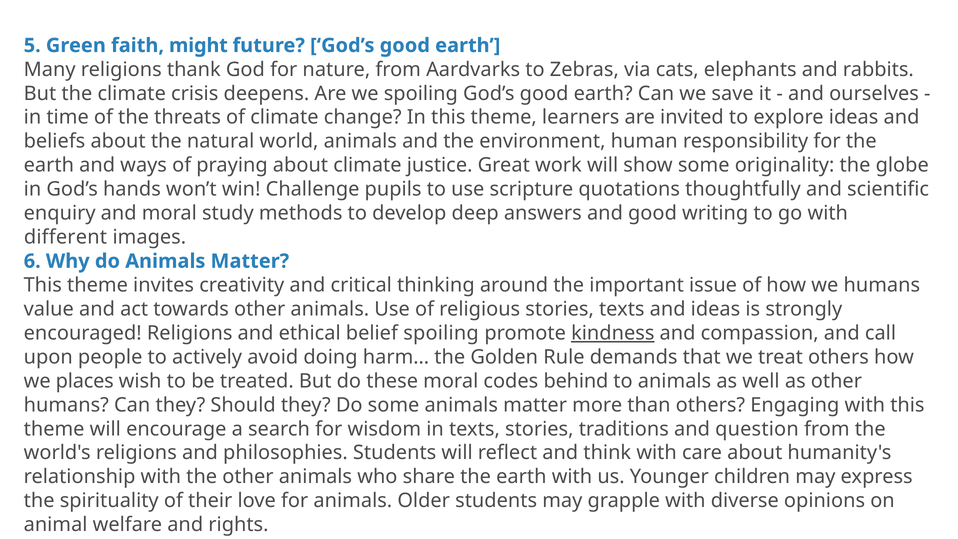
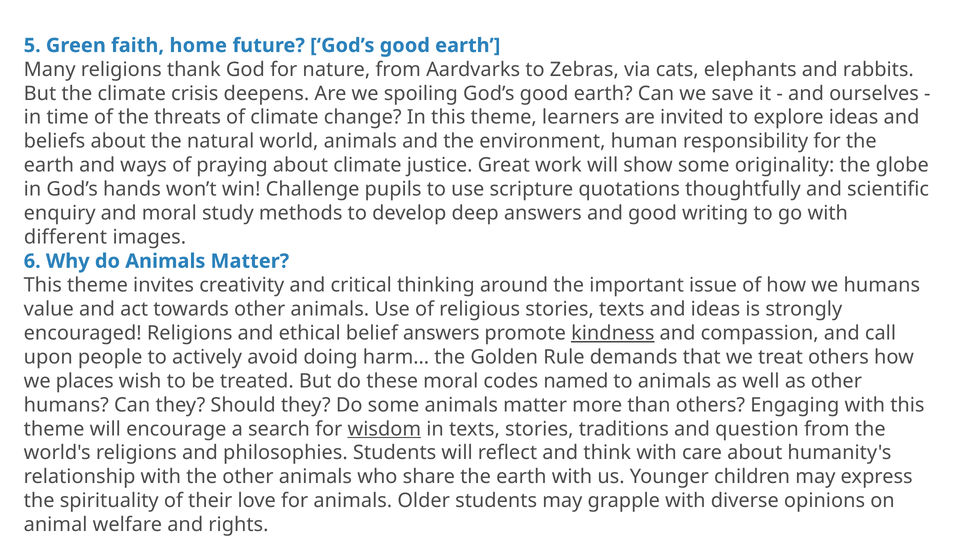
might: might -> home (198, 45)
belief spoiling: spoiling -> answers (441, 333)
behind: behind -> named (576, 381)
wisdom underline: none -> present (384, 429)
